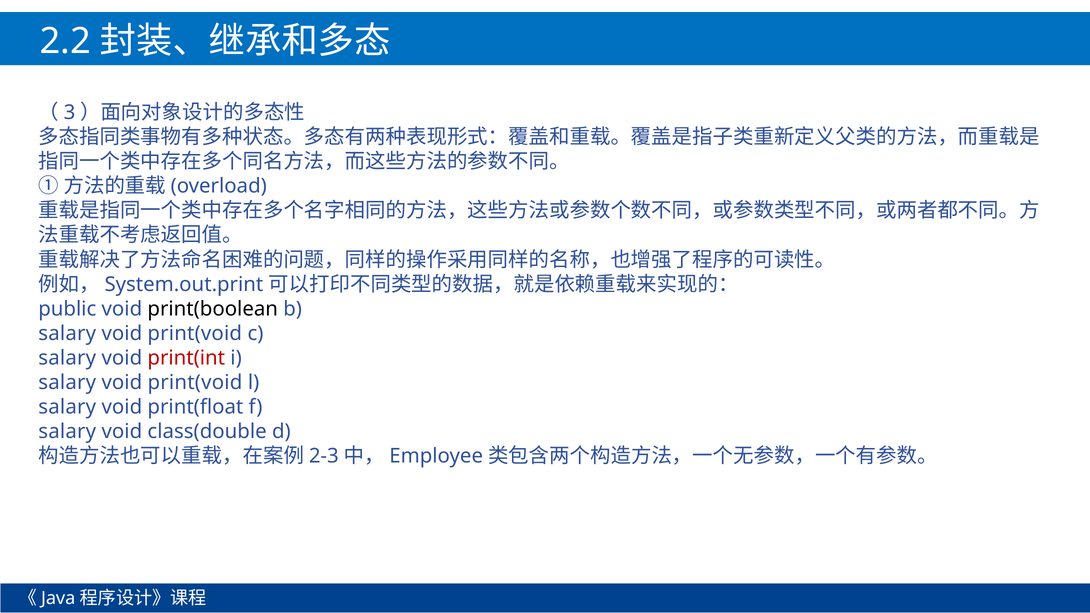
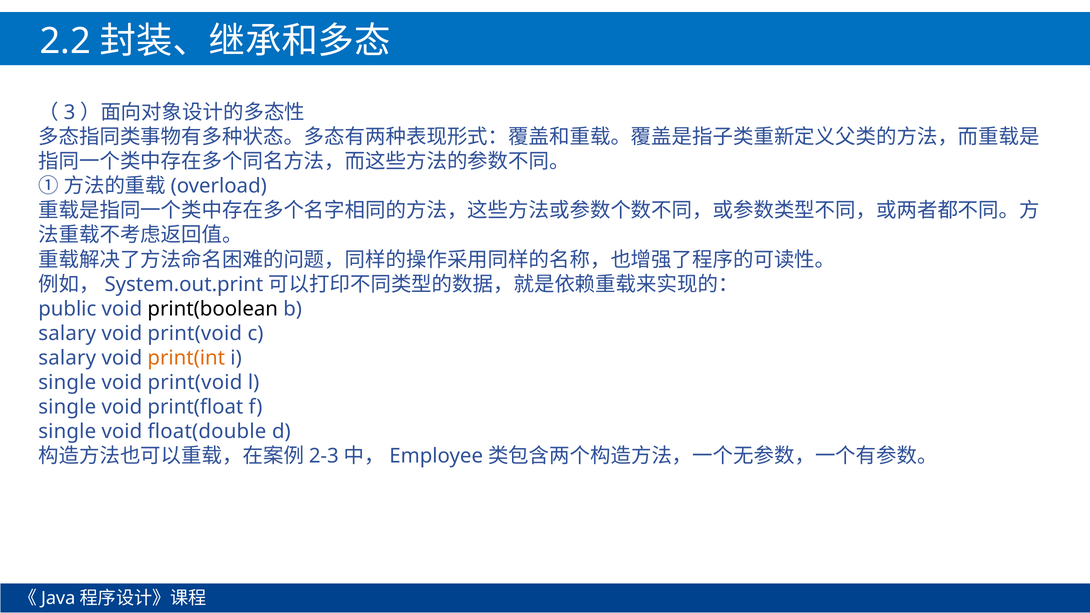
print(int colour: red -> orange (186, 358)
salary: salary -> single (67, 382)
salary: salary -> single (67, 407)
salary: salary -> single (67, 431)
class(double: class(double -> float(double (207, 431)
